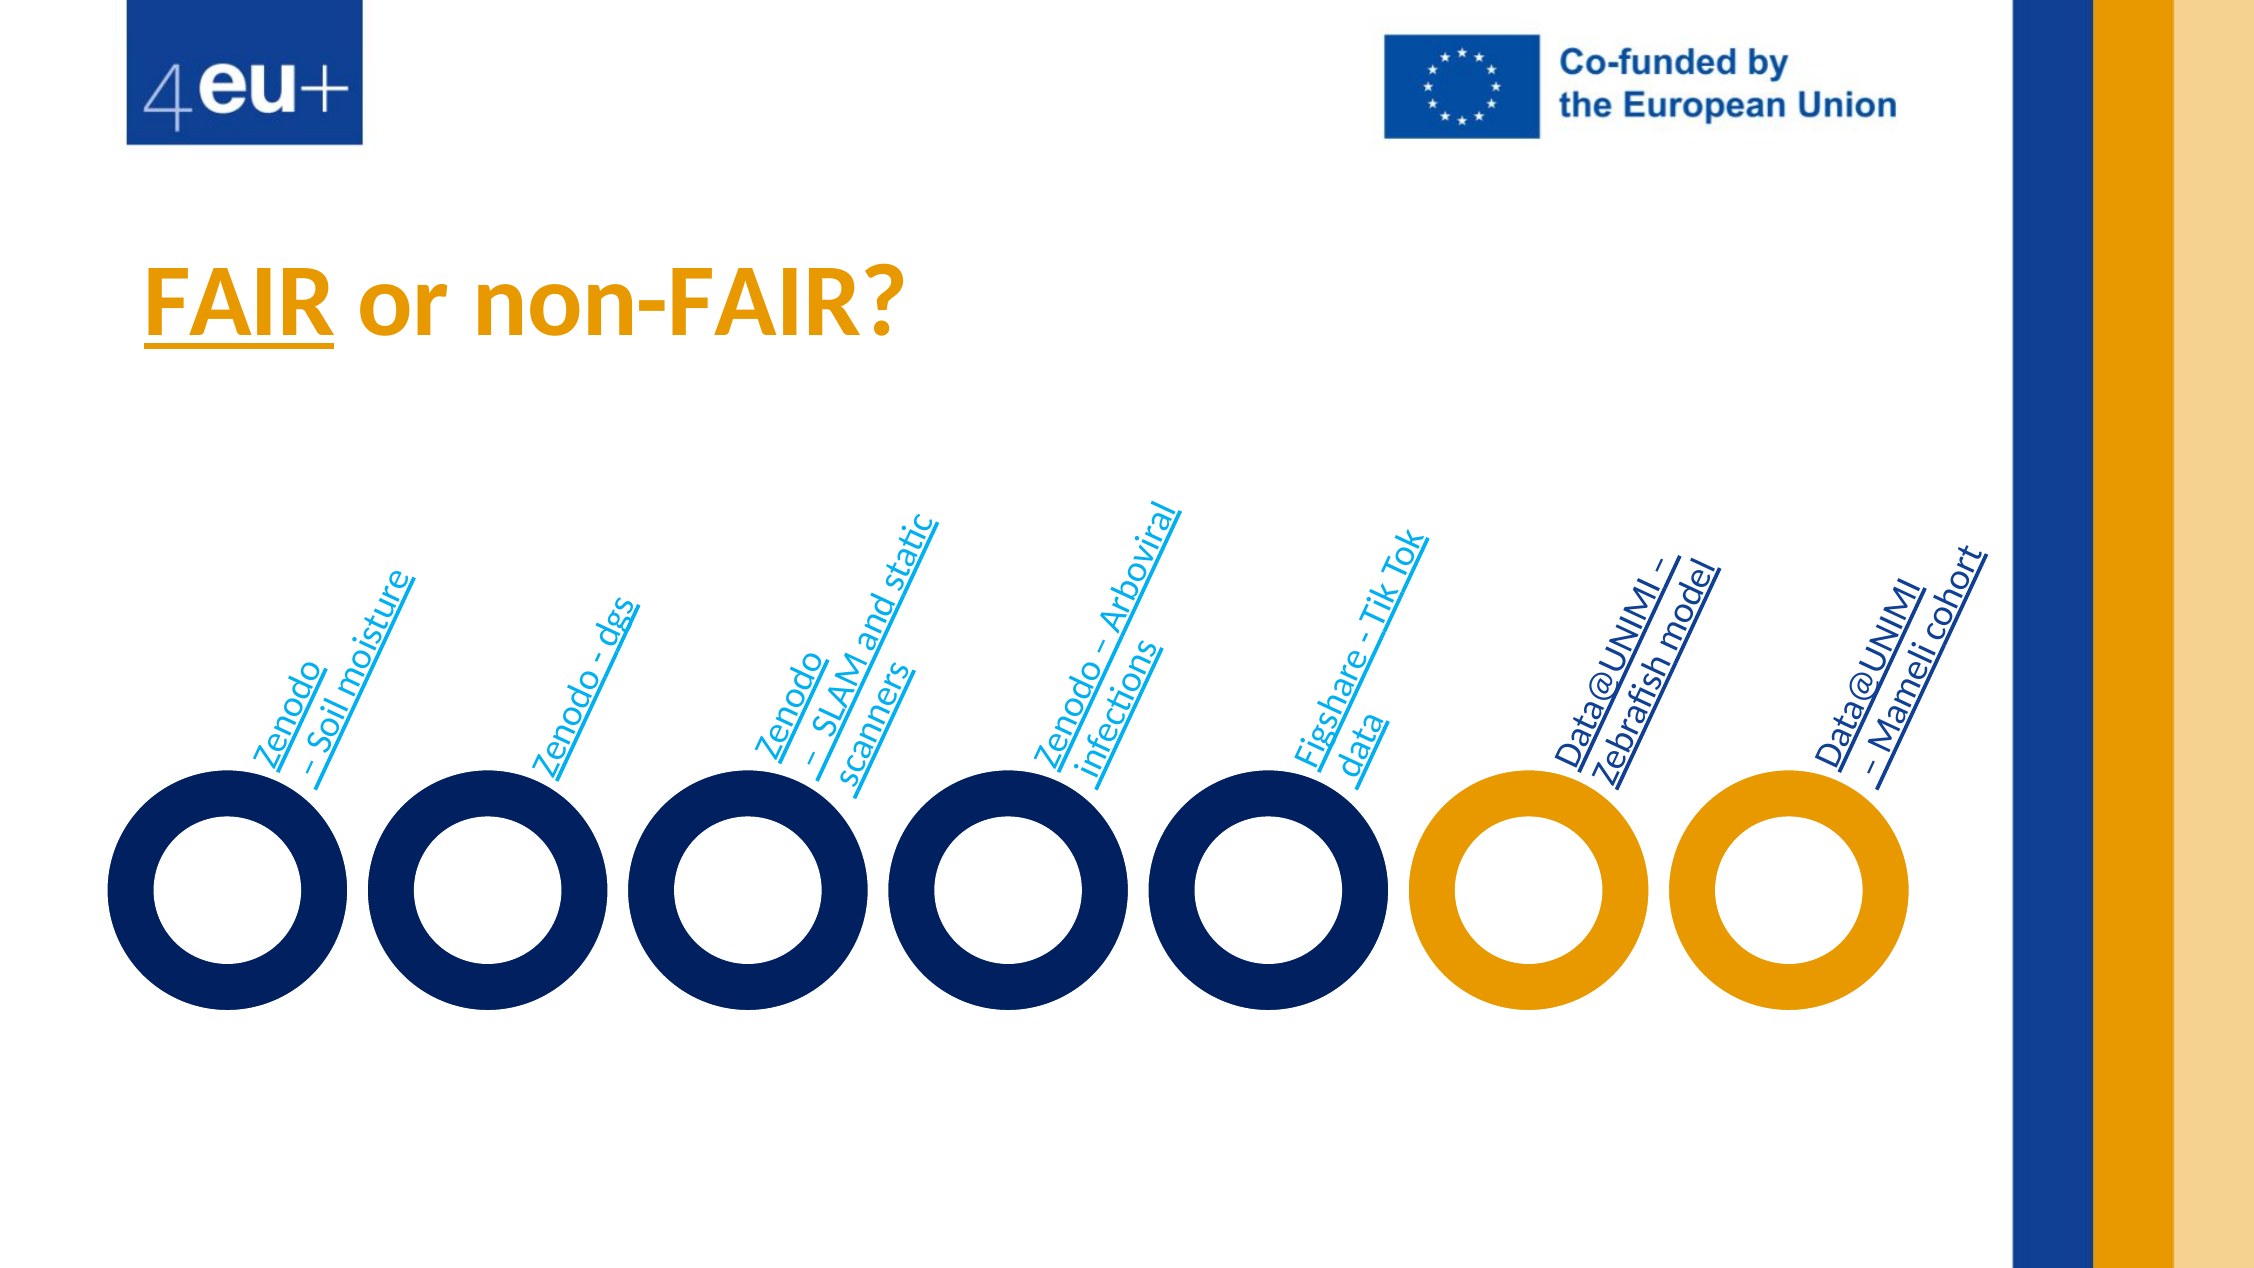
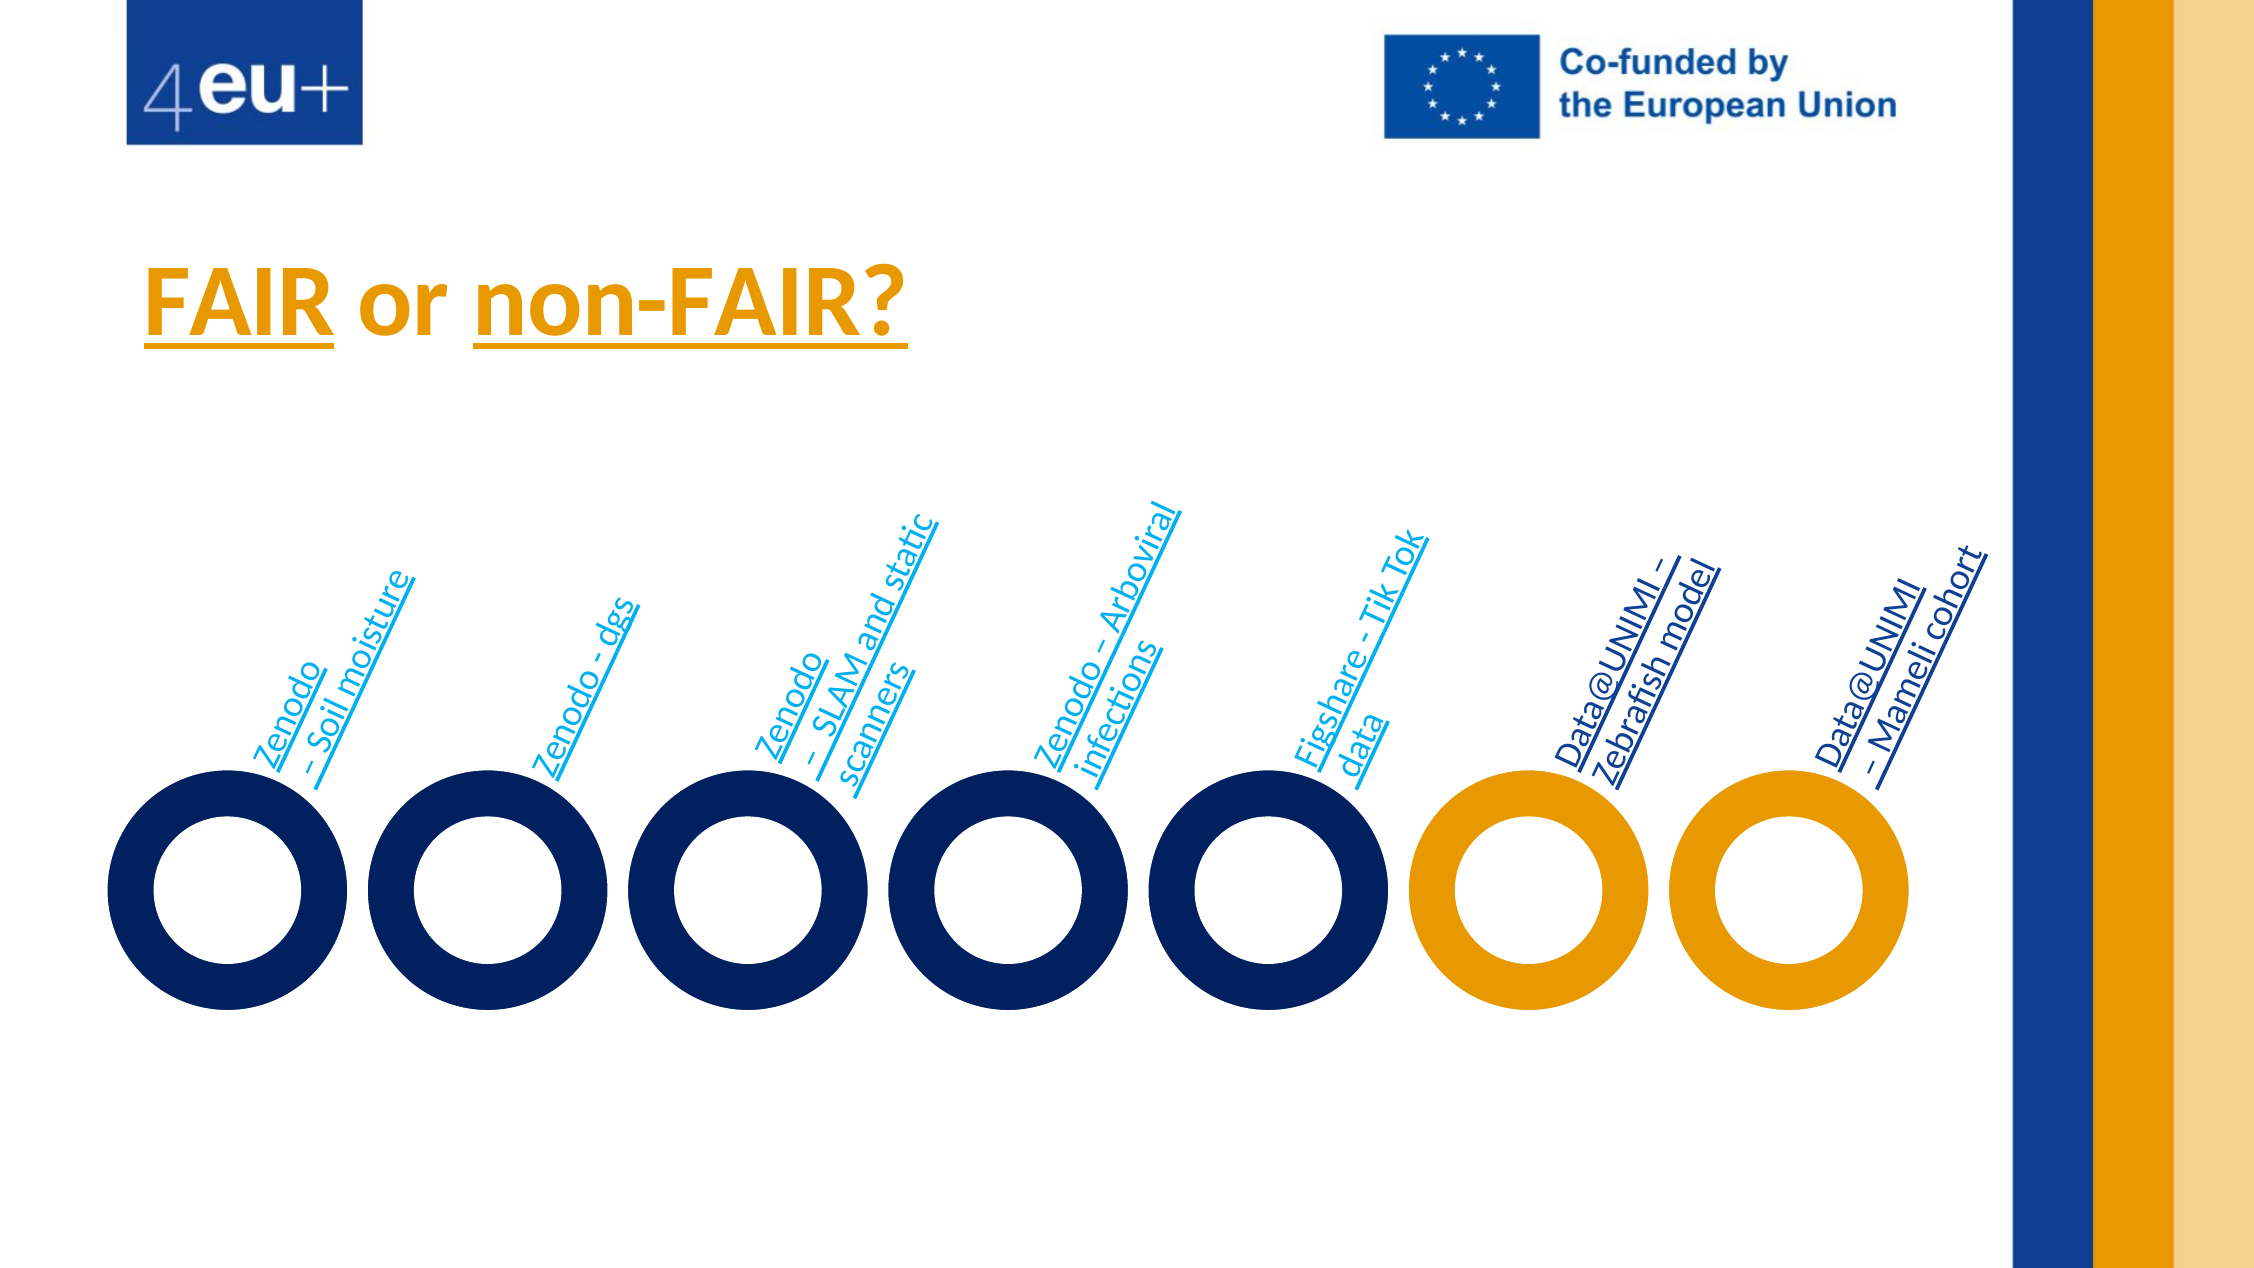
non-FAIR underline: none -> present (691, 301)
